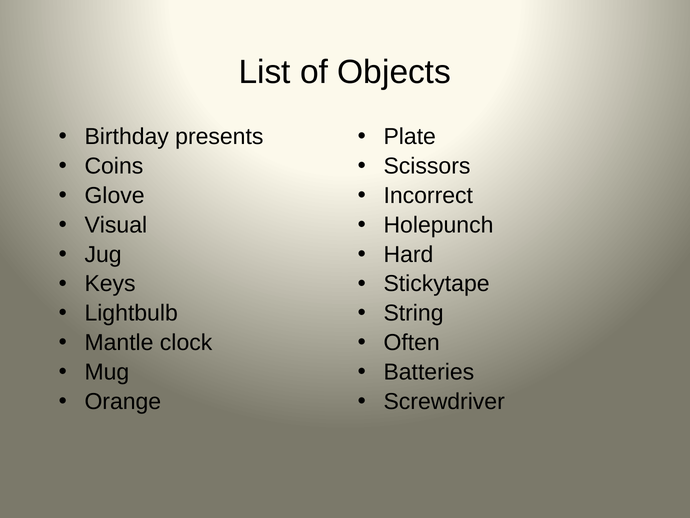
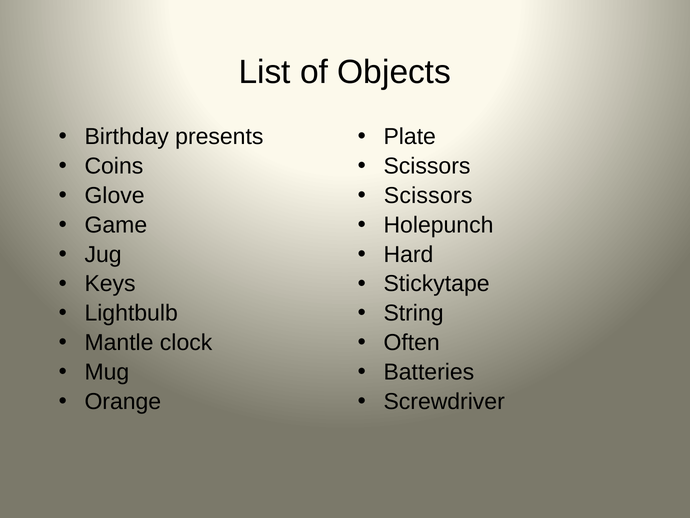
Incorrect: Incorrect -> Scissors (428, 195)
Visual: Visual -> Game (116, 225)
